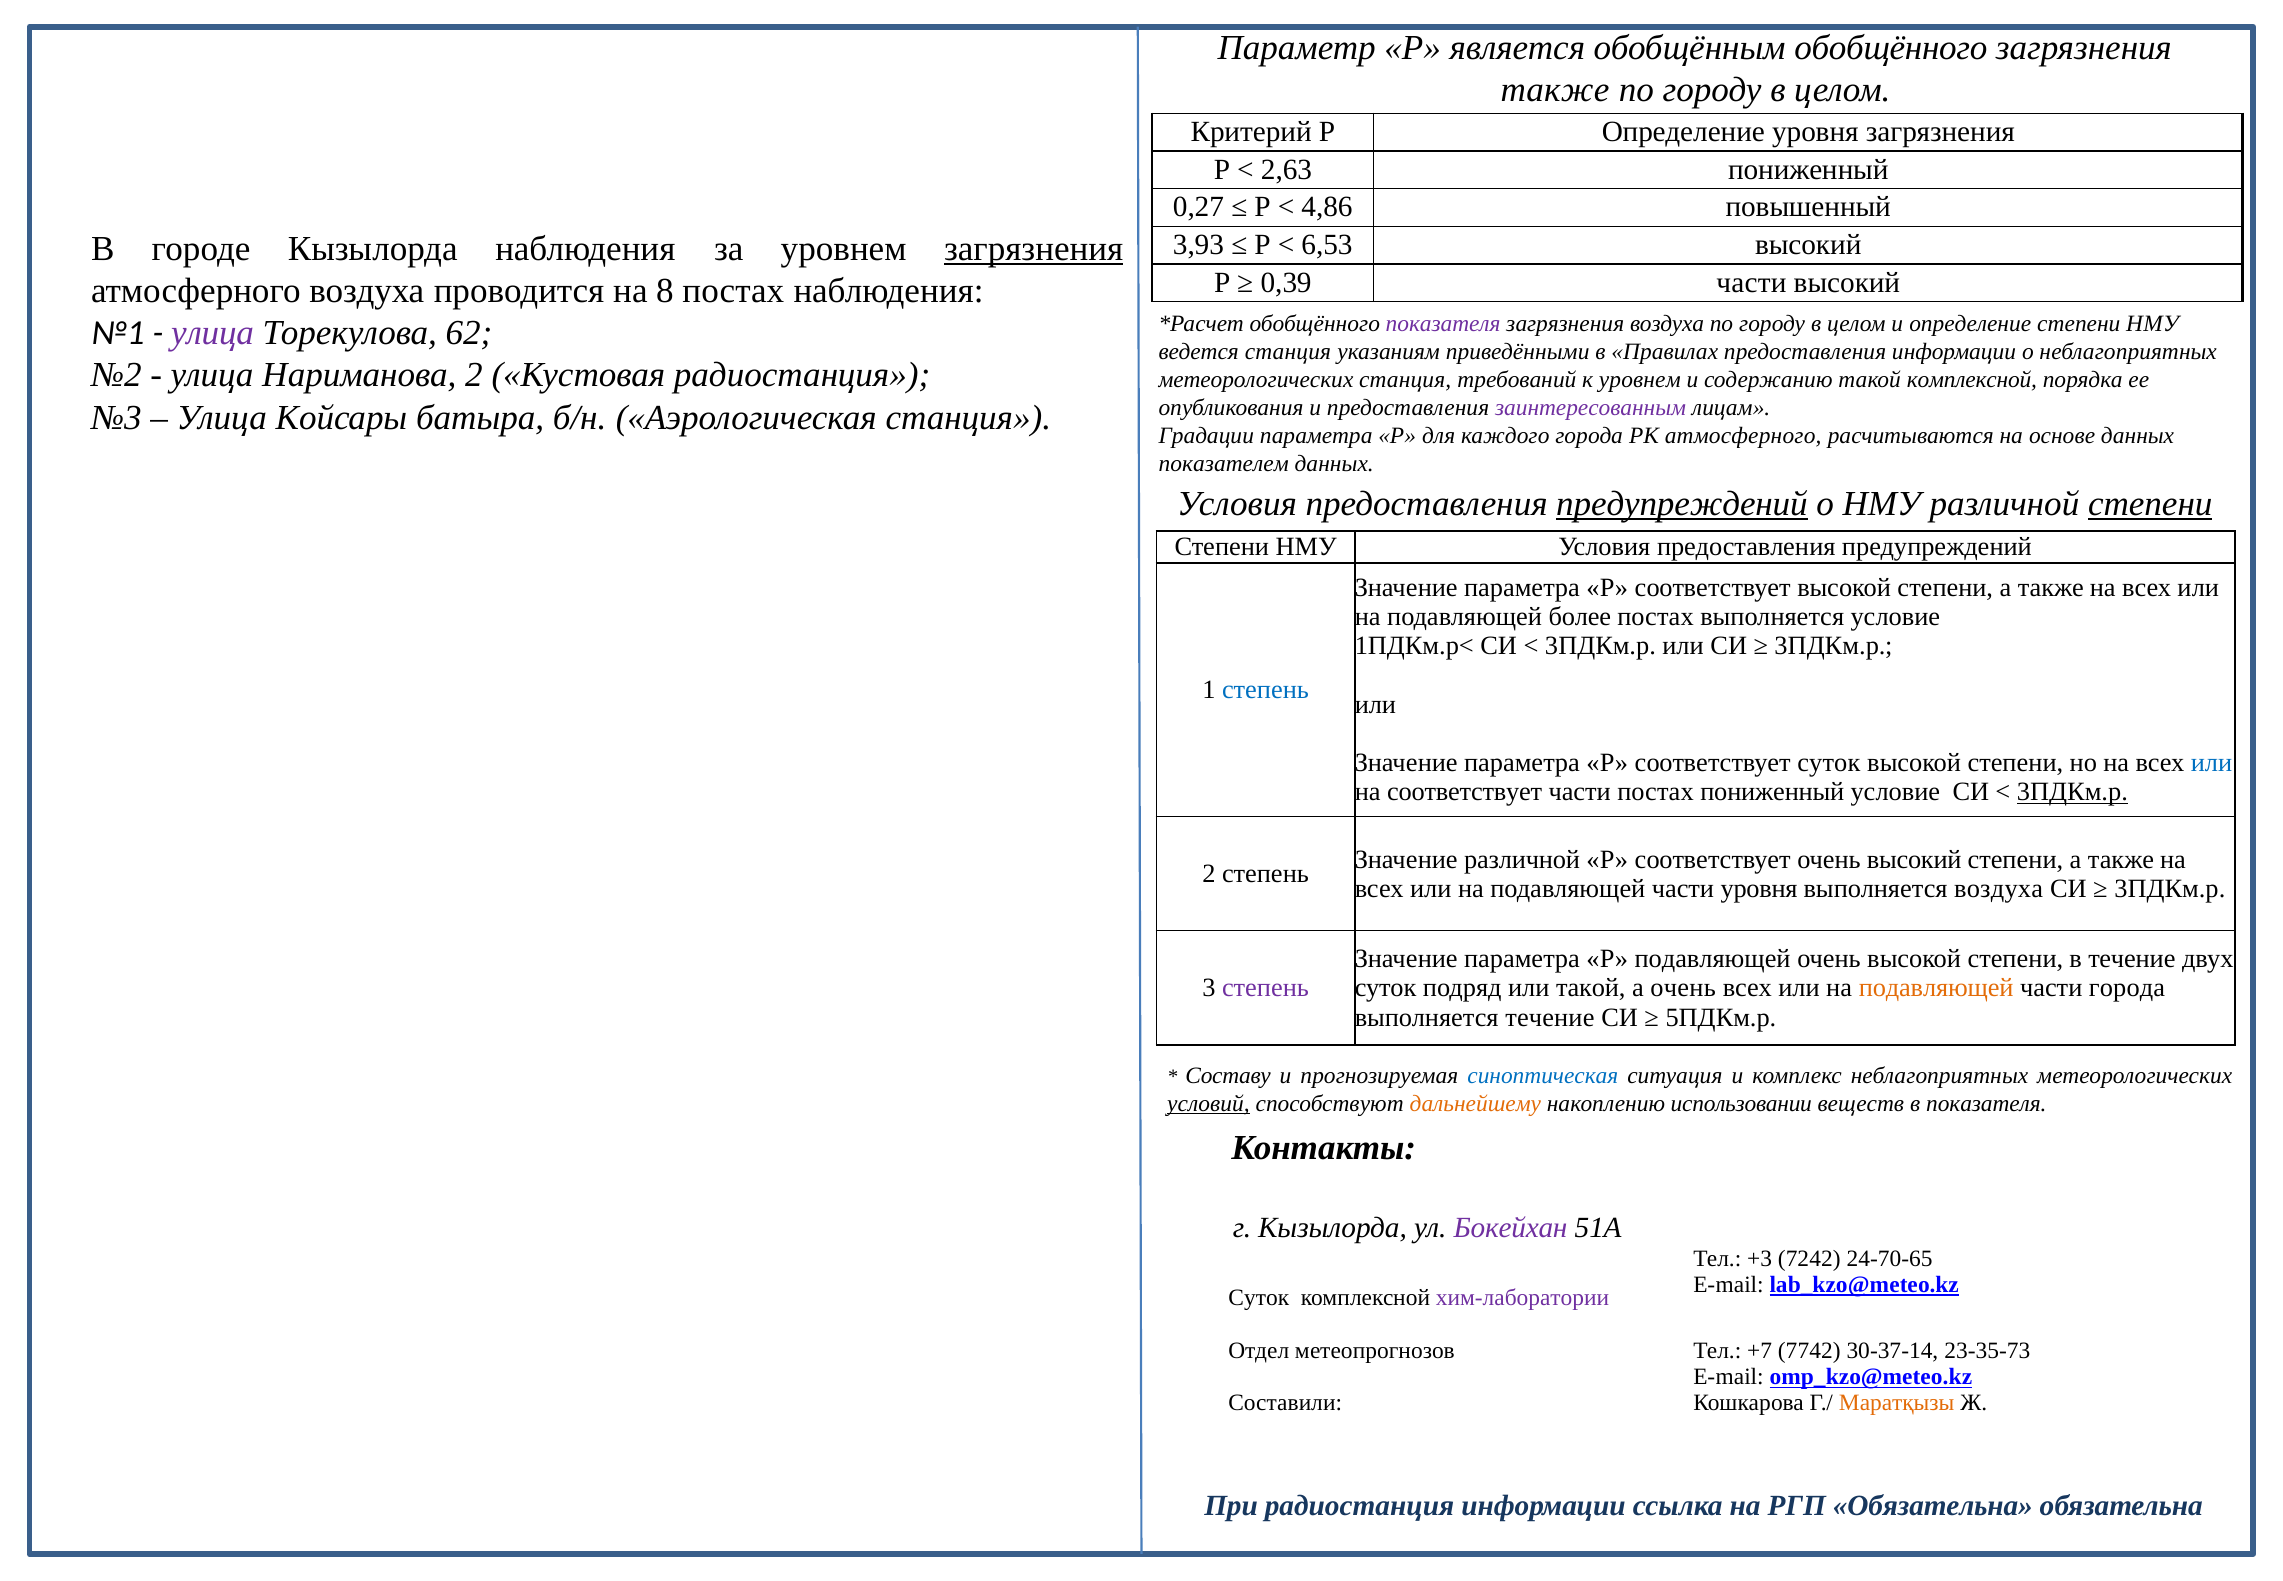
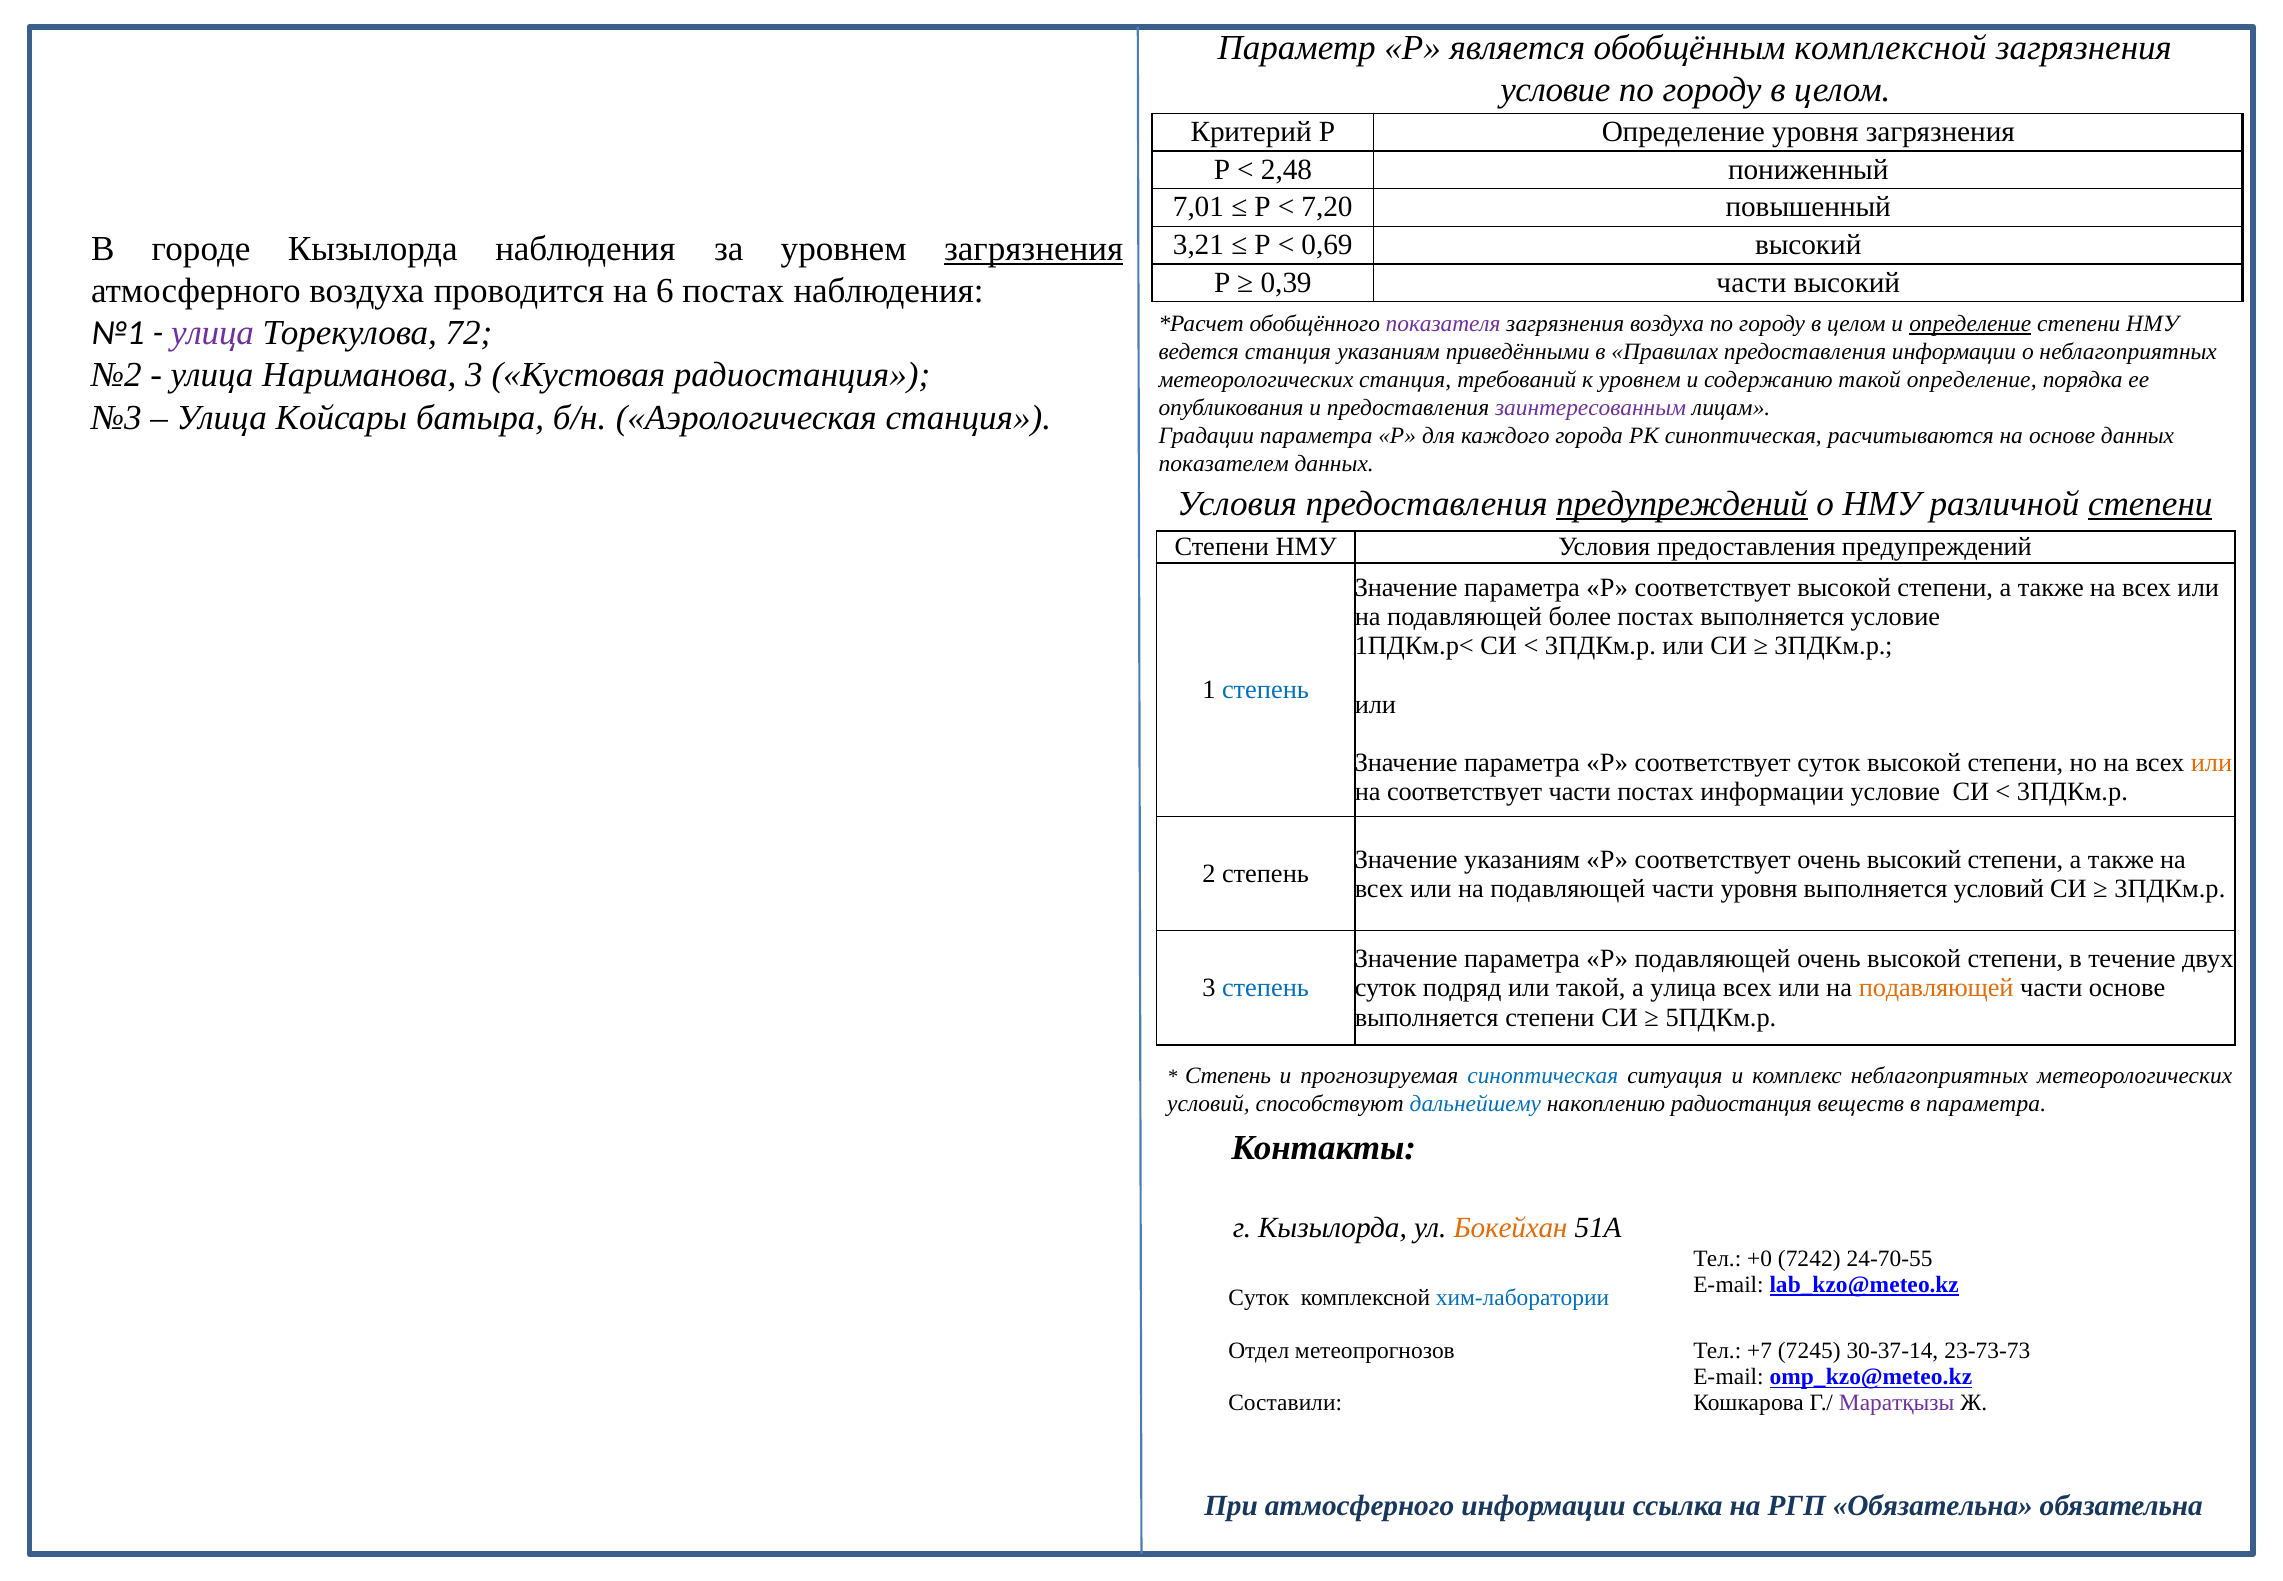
обобщённым обобщённого: обобщённого -> комплексной (1891, 47)
также: также -> условие (1555, 90)
2,63: 2,63 -> 2,48 (1286, 170)
0,27: 0,27 -> 7,01 (1198, 207)
4,86: 4,86 -> 7,20 (1327, 207)
3,93: 3,93 -> 3,21 (1198, 245)
6,53: 6,53 -> 0,69 (1327, 245)
8: 8 -> 6 (665, 291)
определение underline: none -> present (1970, 324)
62: 62 -> 72 (469, 333)
Нариманова 2: 2 -> 3 (474, 375)
такой комплексной: комплексной -> определение (1972, 380)
РК атмосферного: атмосферного -> синоптическая (1743, 436)
или colour: blue -> orange (2212, 763)
постах пониженный: пониженный -> информации (1772, 792)
3ПДКм.р underline: present -> none (2072, 792)
Значение различной: различной -> указаниям (1522, 859)
выполняется воздуха: воздуха -> условий (1999, 888)
степень colour: purple -> blue (1265, 988)
а очень: очень -> улица (1683, 988)
части города: города -> основе (2127, 988)
выполняется течение: течение -> степени (1550, 1017)
Составу: Составу -> Степень (1228, 1075)
условий underline: present -> none (1208, 1103)
дальнейшему colour: orange -> blue (1475, 1103)
накоплению использовании: использовании -> радиостанция (1741, 1103)
в показателя: показателя -> параметра (1986, 1103)
Бокейхан colour: purple -> orange (1511, 1228)
+3: +3 -> +0 (1760, 1258)
24-70-65: 24-70-65 -> 24-70-55 (1890, 1258)
хим-лаборатории colour: purple -> blue (1522, 1297)
7742: 7742 -> 7245 (1809, 1351)
23-35-73: 23-35-73 -> 23-73-73 (1987, 1351)
Маратқызы colour: orange -> purple (1897, 1403)
При радиостанция: радиостанция -> атмосферного (1360, 1505)
